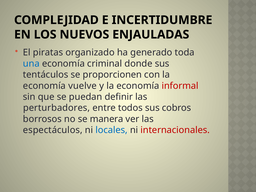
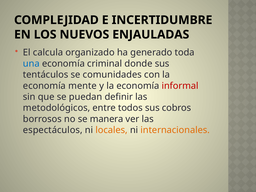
piratas: piratas -> calcula (48, 53)
proporcionen: proporcionen -> comunidades (112, 75)
vuelve: vuelve -> mente (83, 86)
perturbadores: perturbadores -> metodológicos (57, 108)
locales colour: blue -> orange (112, 130)
internacionales colour: red -> orange (175, 130)
